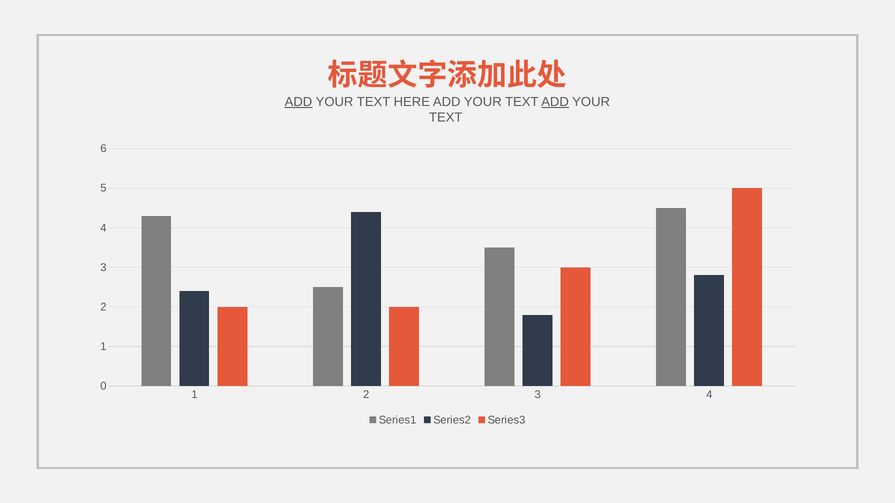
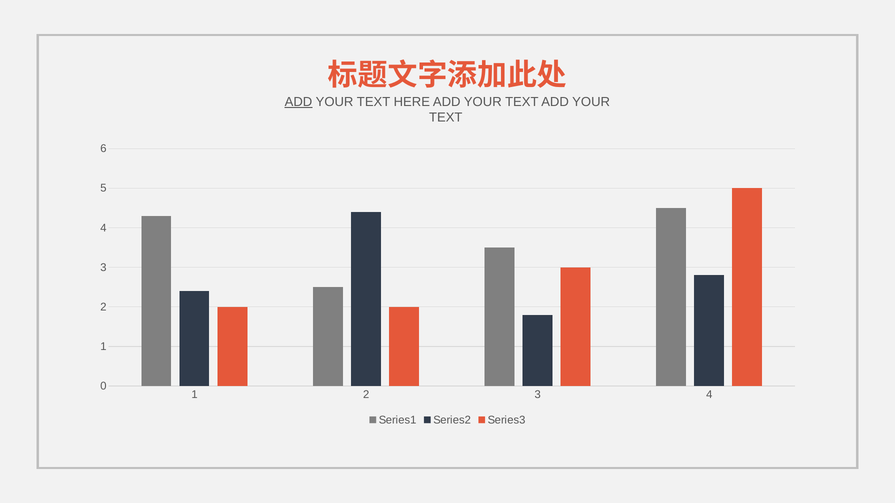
ADD underline: present -> none (555, 102)
